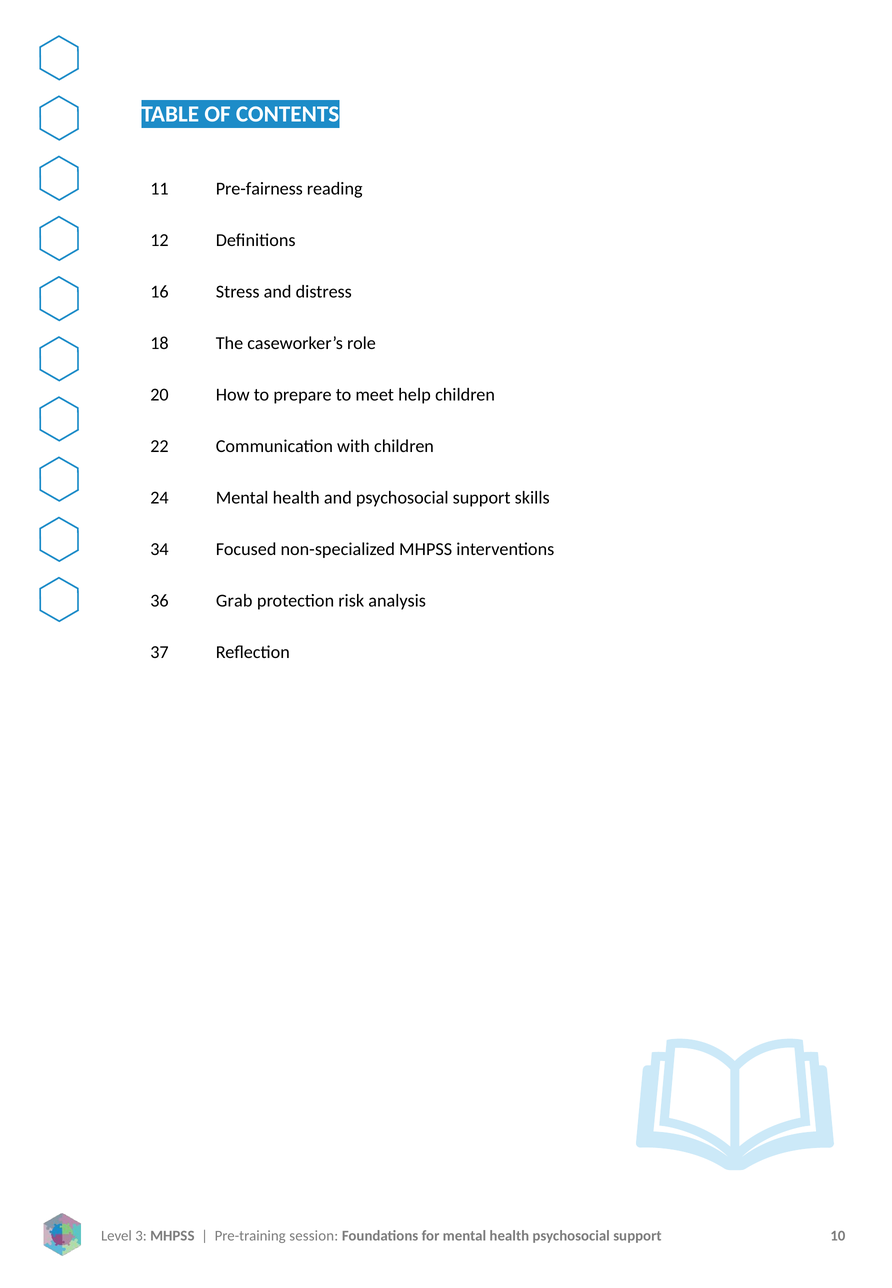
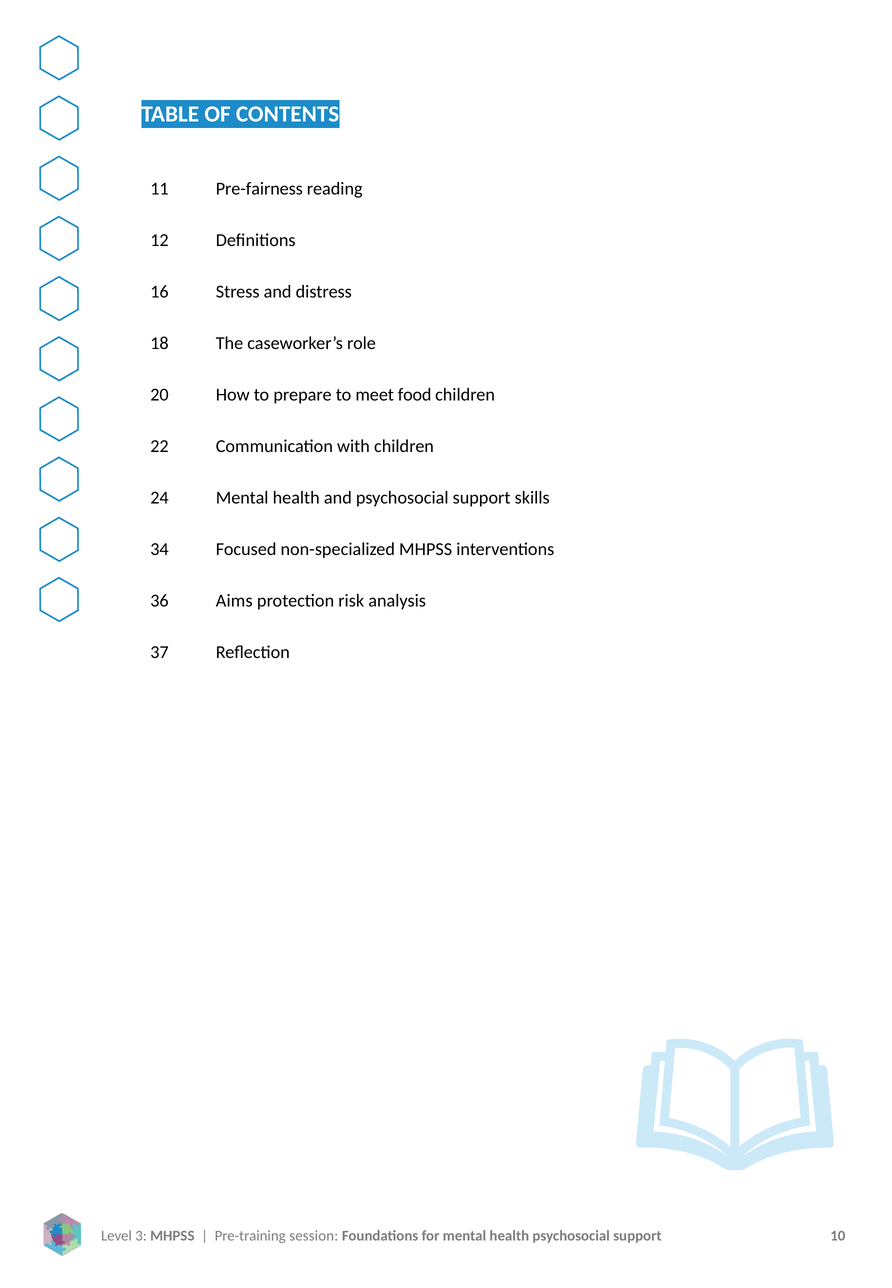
help: help -> food (415, 395)
Grab: Grab -> Aims (234, 601)
